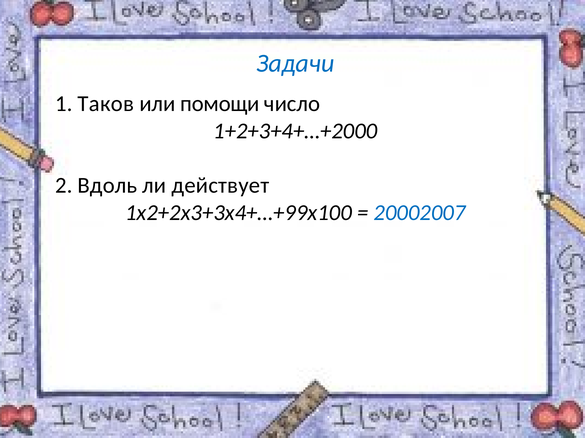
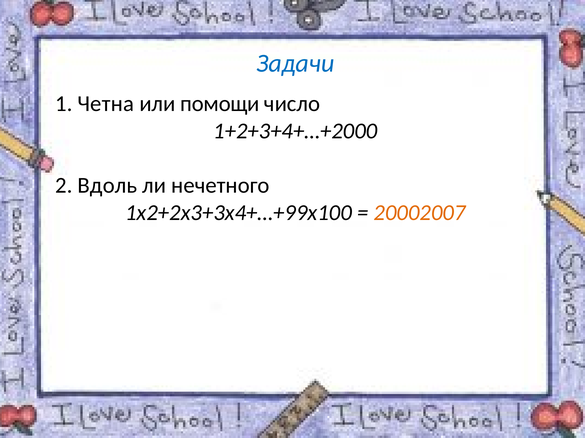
Таков: Таков -> Четна (106, 104)
действует: действует -> нечетного (220, 186)
20002007 colour: blue -> orange (420, 213)
